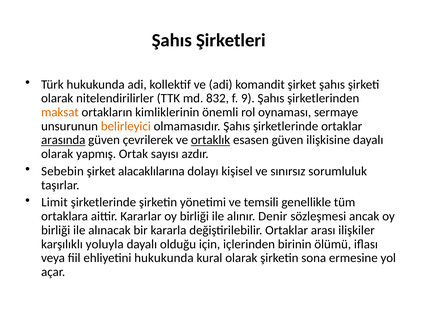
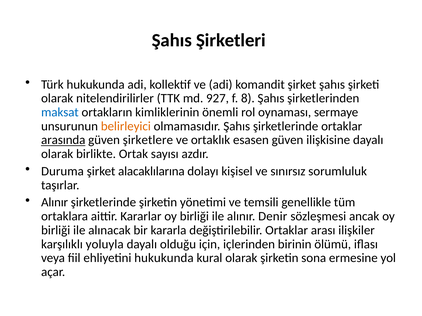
832: 832 -> 927 (218, 99)
9: 9 -> 8 (248, 99)
maksat colour: orange -> blue (60, 112)
çevrilerek: çevrilerek -> şirketlere (148, 140)
ortaklık underline: present -> none (211, 140)
yapmış: yapmış -> birlikte (96, 154)
Sebebin: Sebebin -> Duruma (62, 172)
Limit: Limit -> Alınır (55, 203)
